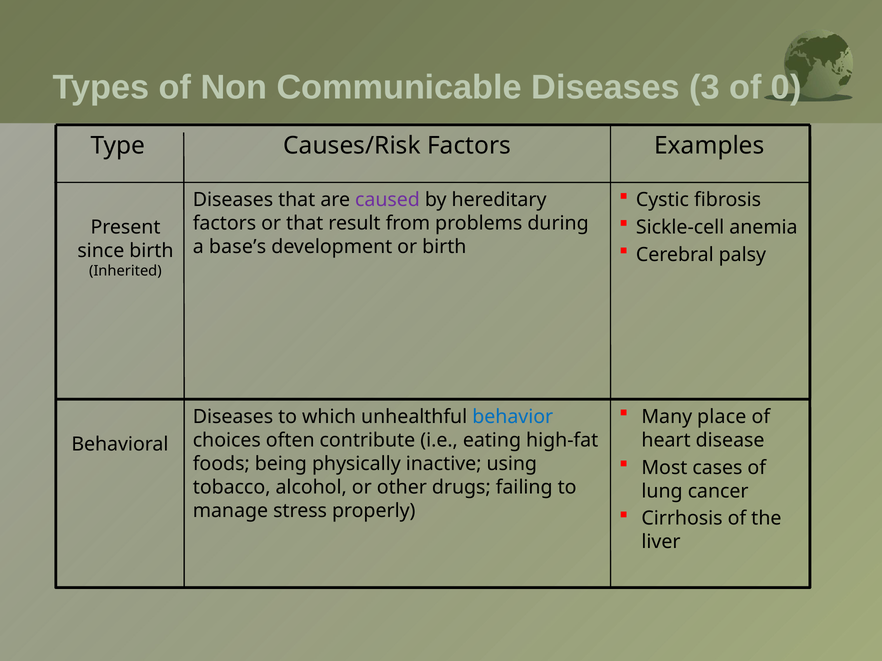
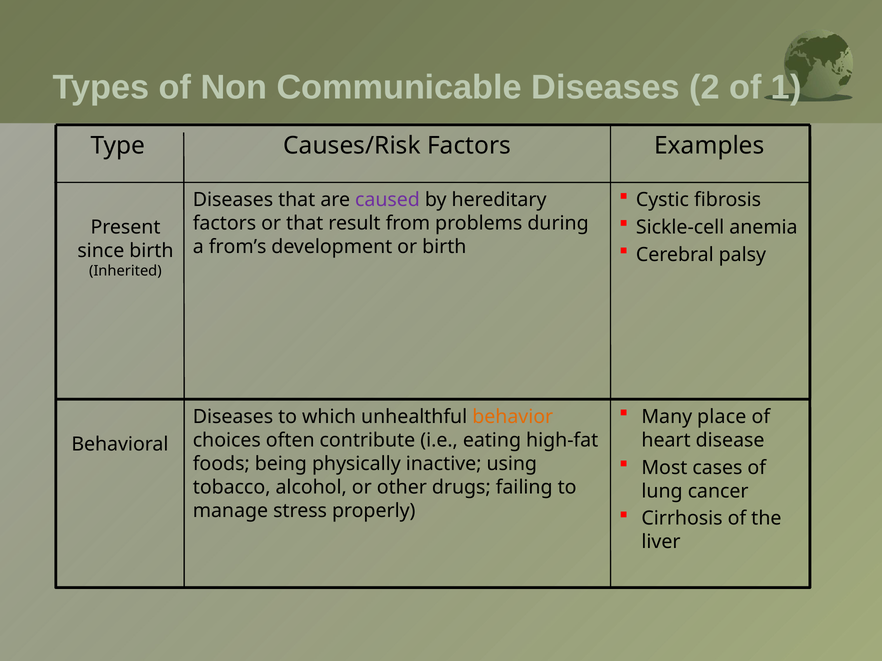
3: 3 -> 2 (705, 88)
0: 0 -> 1 (786, 88)
base’s: base’s -> from’s (238, 247)
behavior colour: blue -> orange (513, 417)
